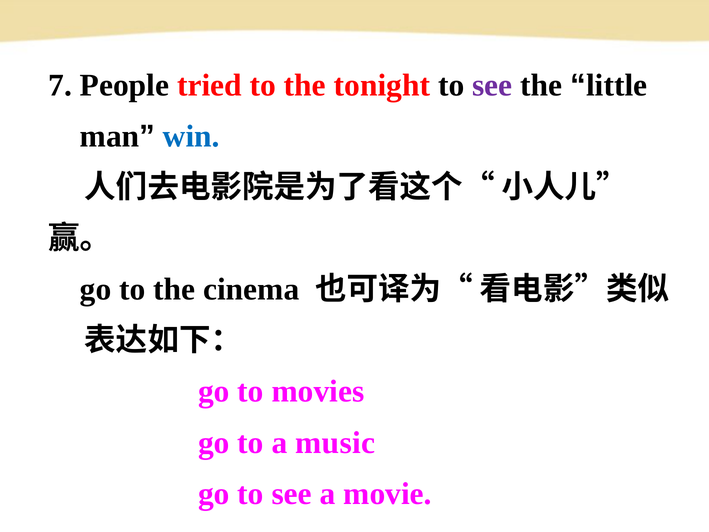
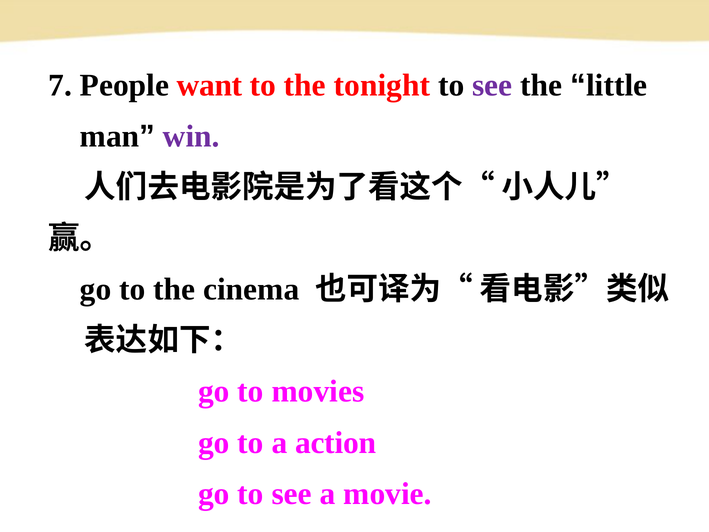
tried: tried -> want (210, 85)
win colour: blue -> purple (191, 136)
music: music -> action (336, 442)
